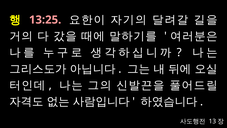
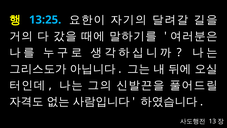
13:25 colour: pink -> light blue (45, 20)
